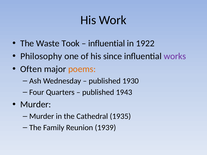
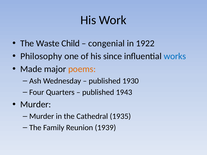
Took: Took -> Child (71, 43)
influential: influential -> congenial (107, 43)
works colour: purple -> blue (175, 56)
Often: Often -> Made (31, 69)
